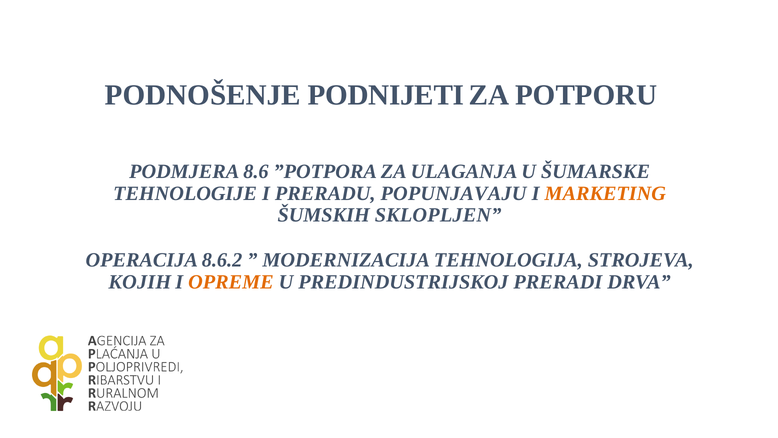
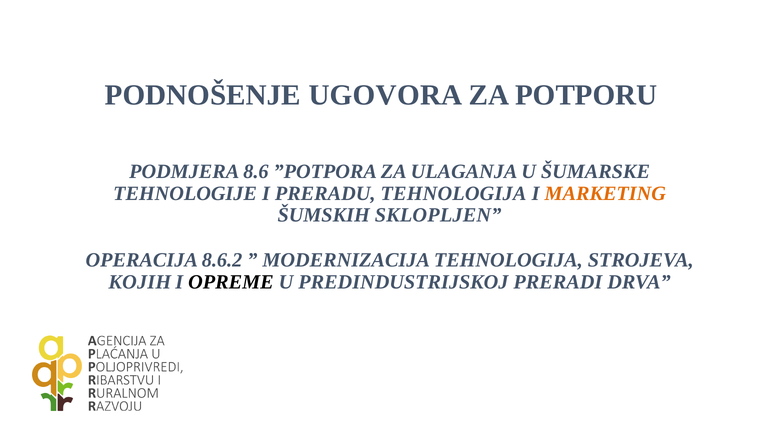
PODNIJETI: PODNIJETI -> UGOVORA (386, 95)
PRERADU POPUNJAVAJU: POPUNJAVAJU -> TEHNOLOGIJA (453, 193)
OPREME colour: orange -> black (231, 282)
